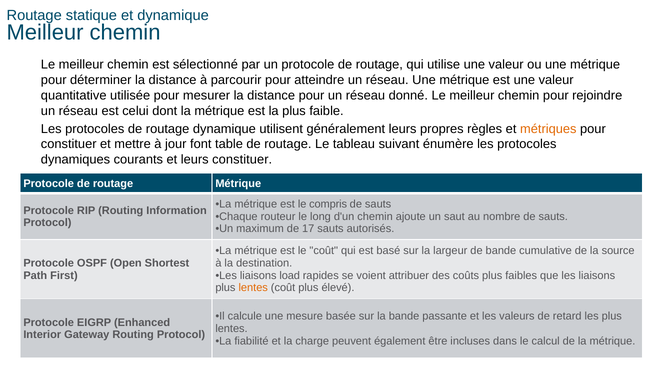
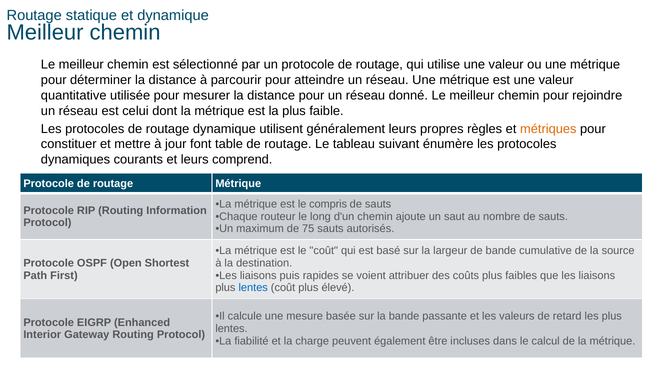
leurs constituer: constituer -> comprend (242, 160)
17: 17 -> 75 (308, 229)
load: load -> puis (290, 276)
lentes colour: orange -> blue (253, 288)
